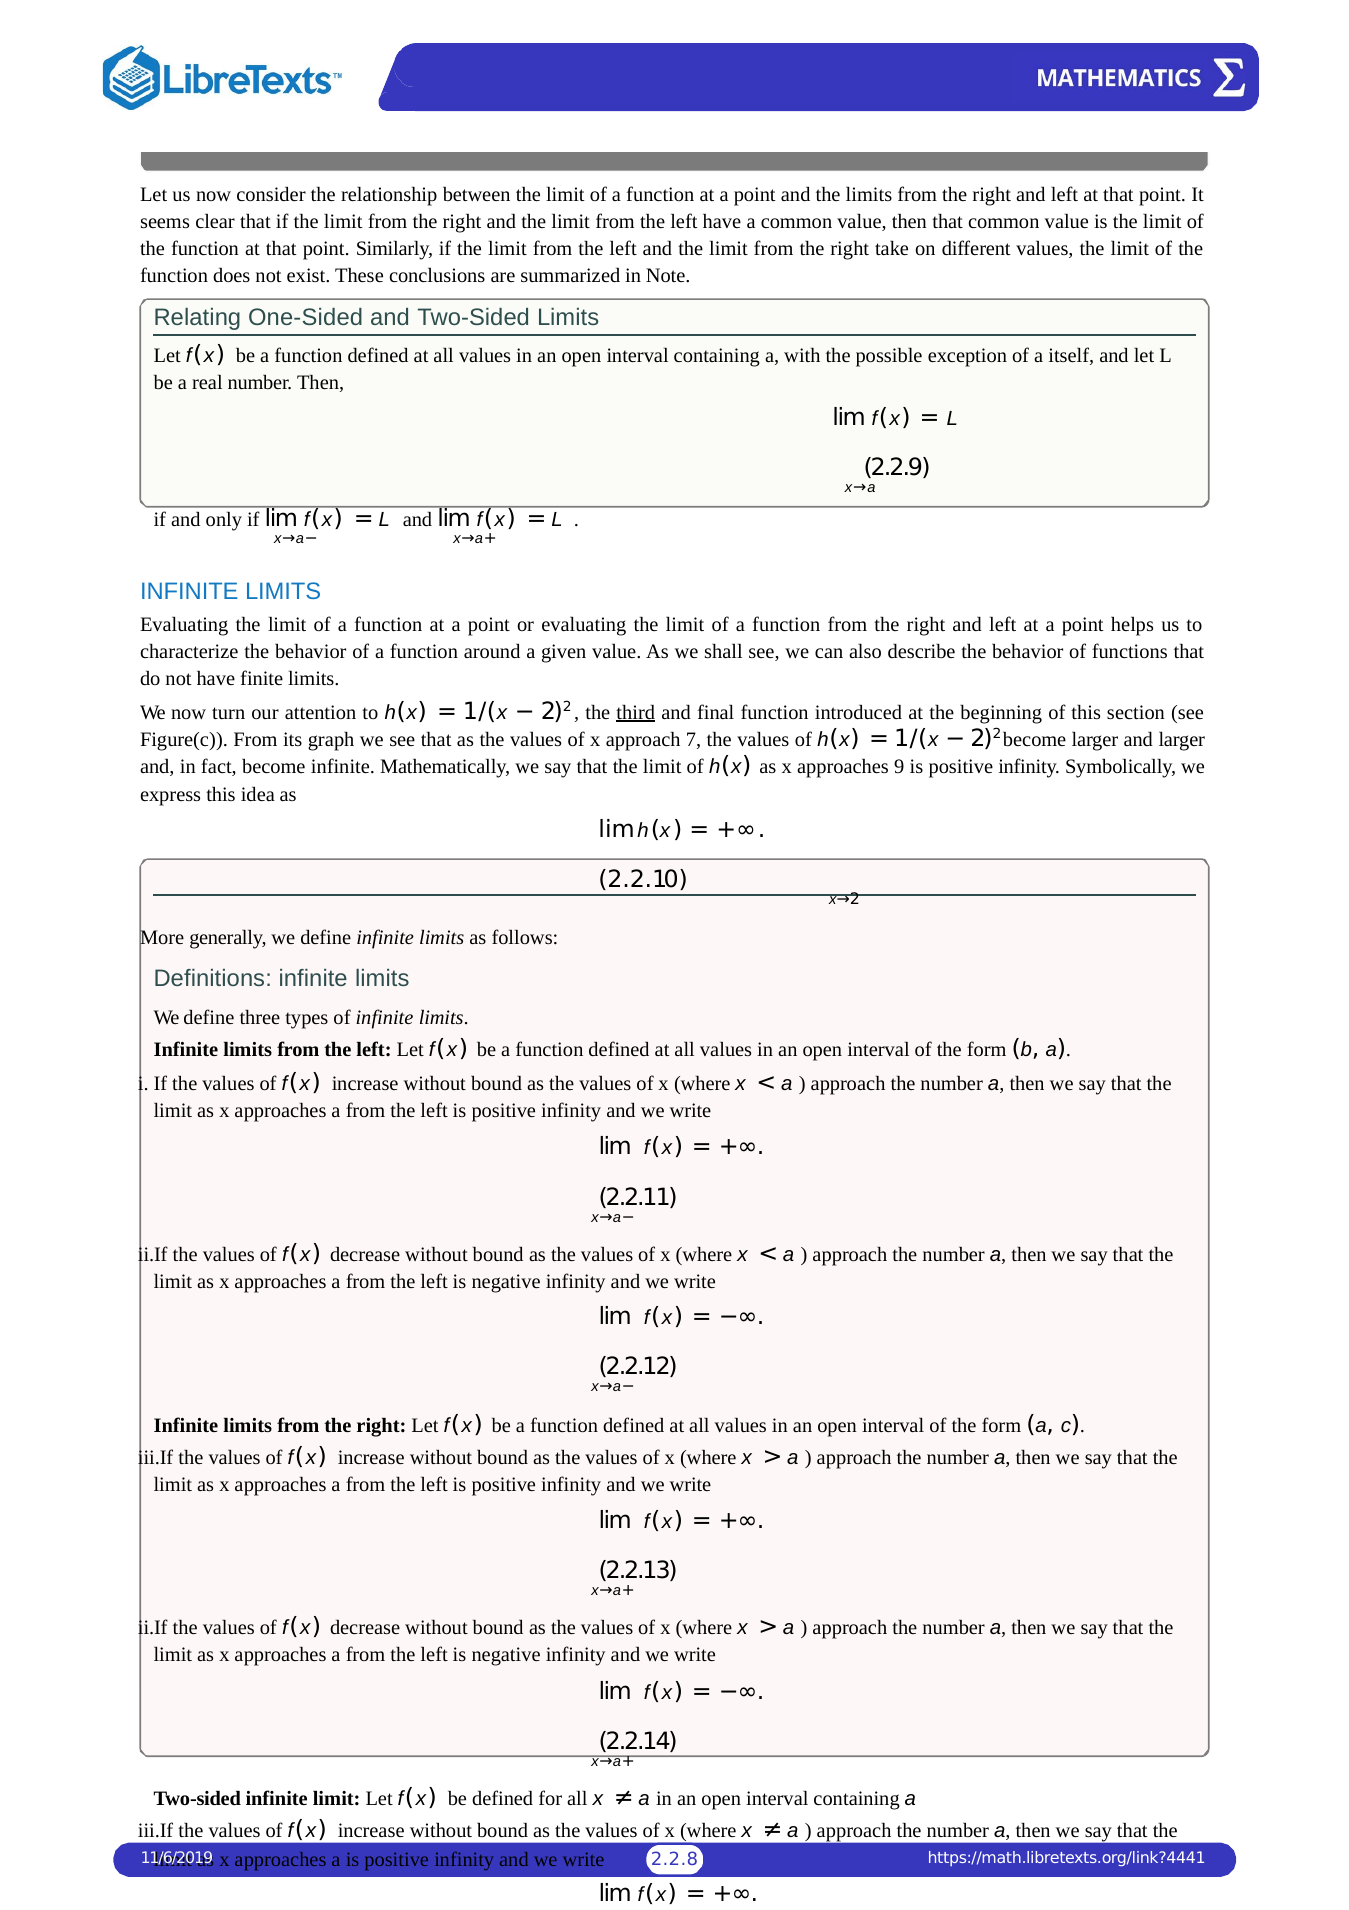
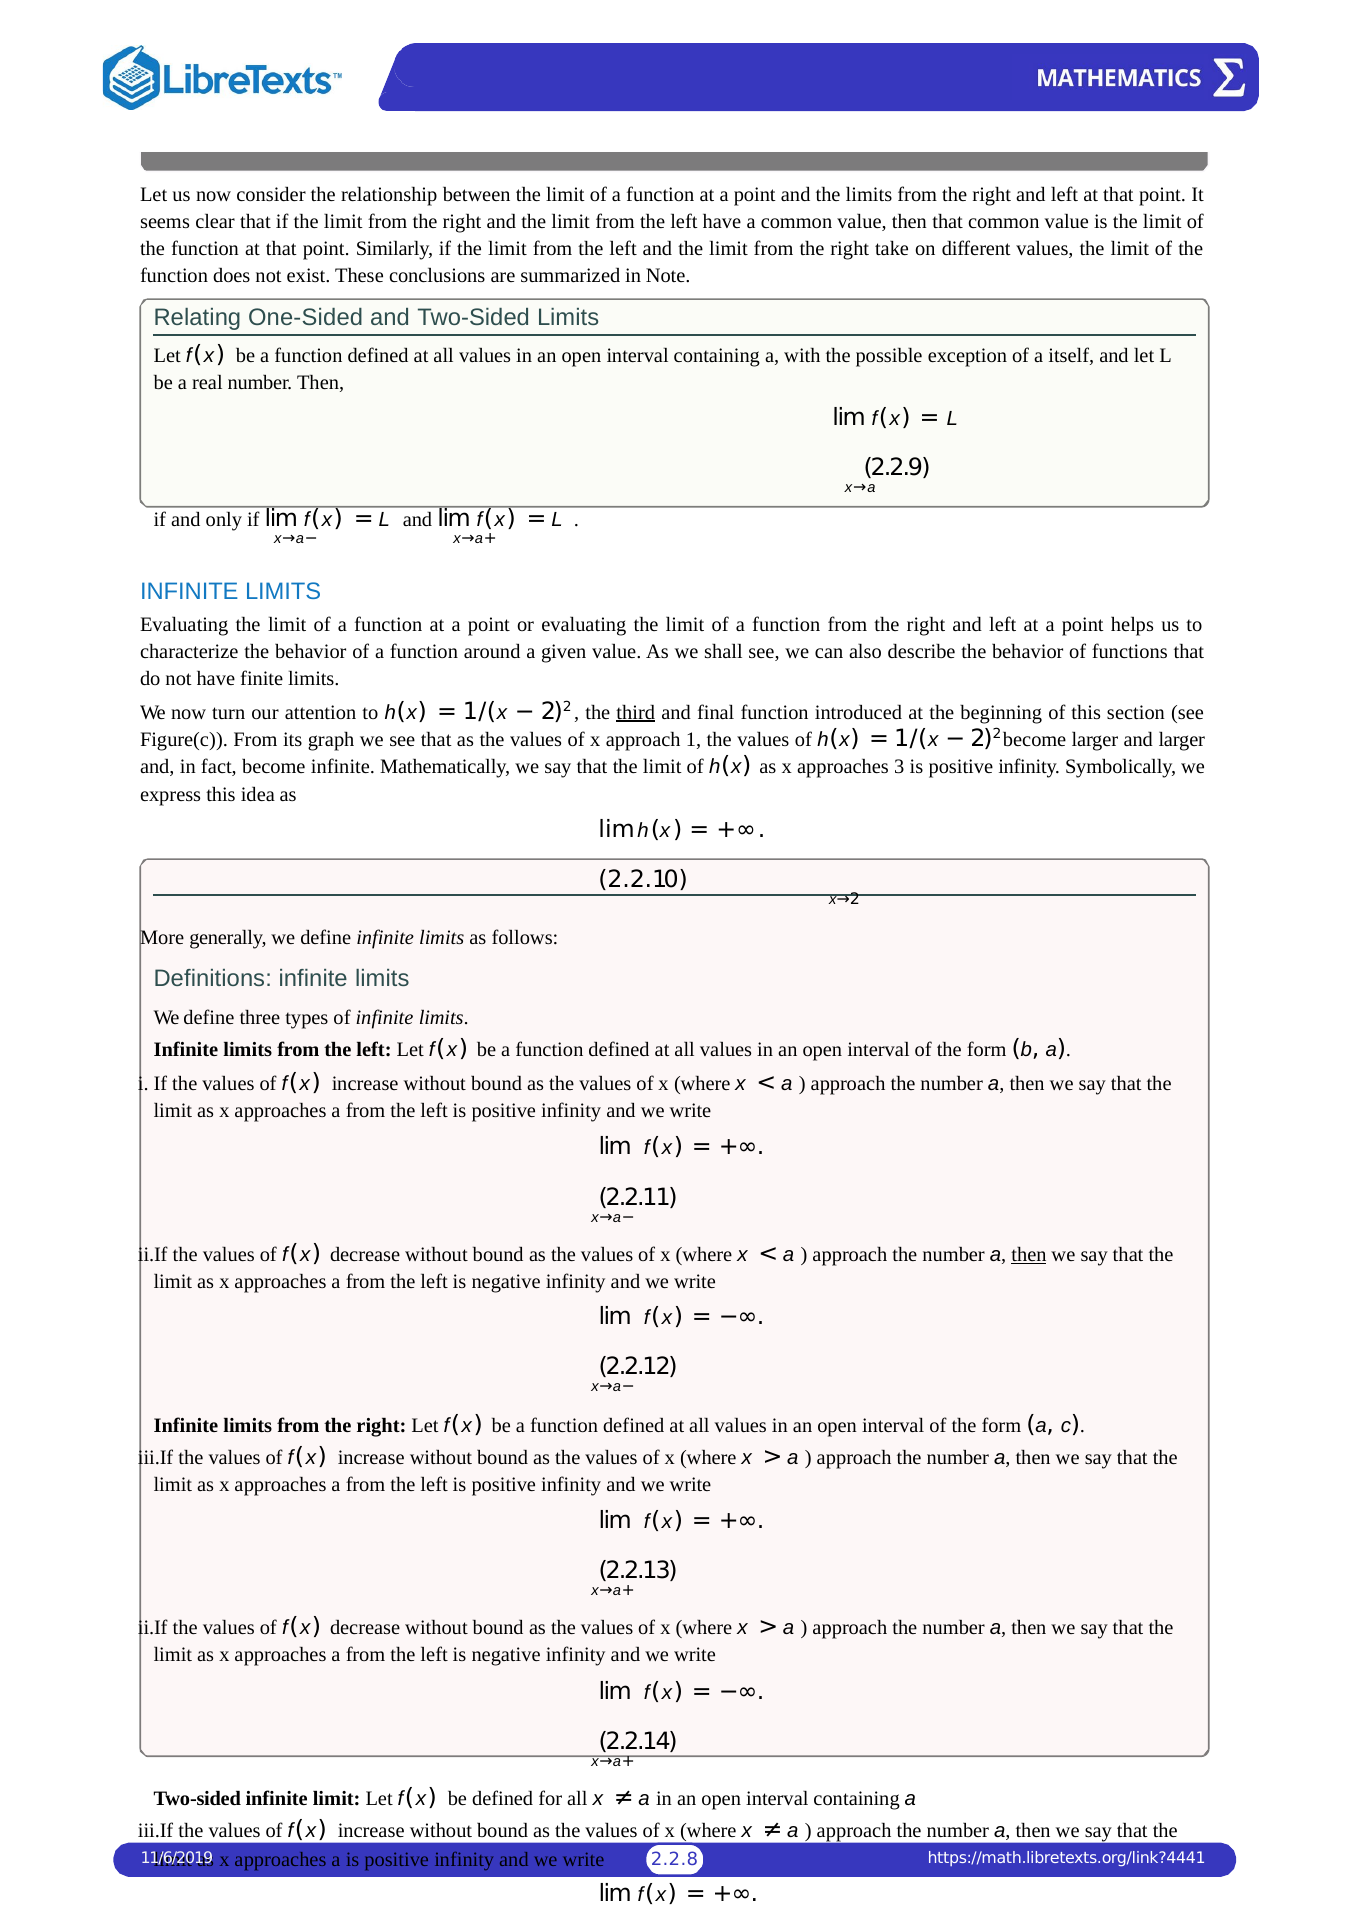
7: 7 -> 1 (694, 739)
9: 9 -> 3 (899, 766)
then underline: none -> present (1029, 1254)
